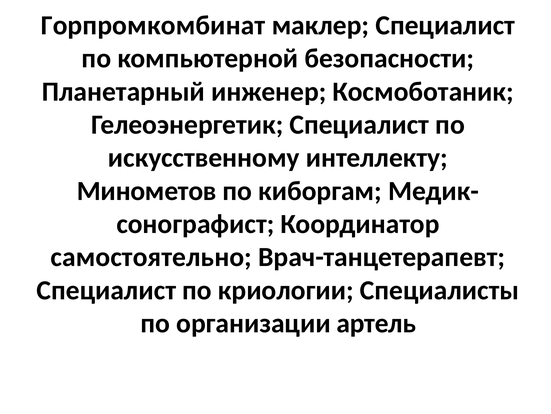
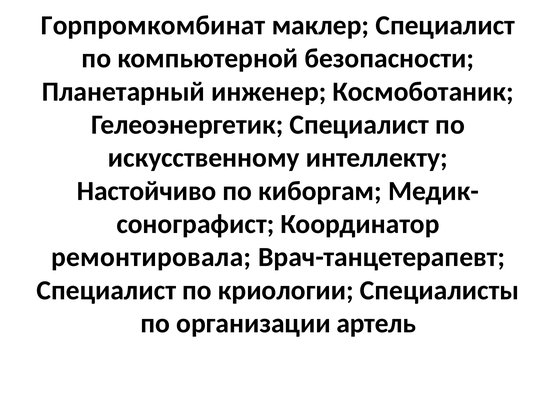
Минометов: Минометов -> Настойчиво (147, 191)
самостоятельно: самостоятельно -> ремонтировала (151, 257)
